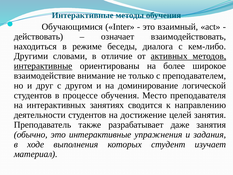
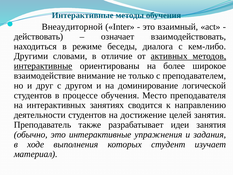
Обучающимися: Обучающимися -> Внеаудиторной (72, 27)
даже: даже -> идеи (180, 125)
